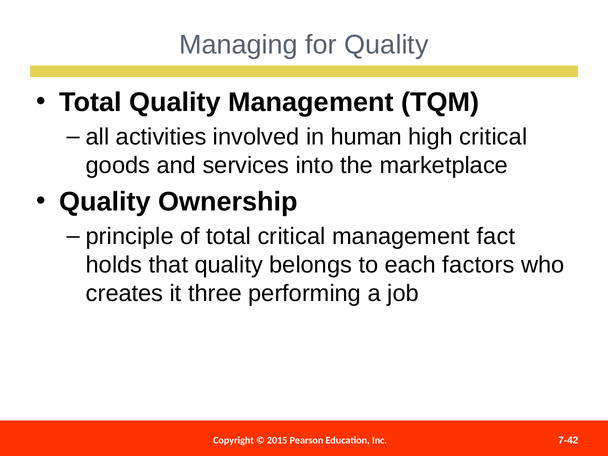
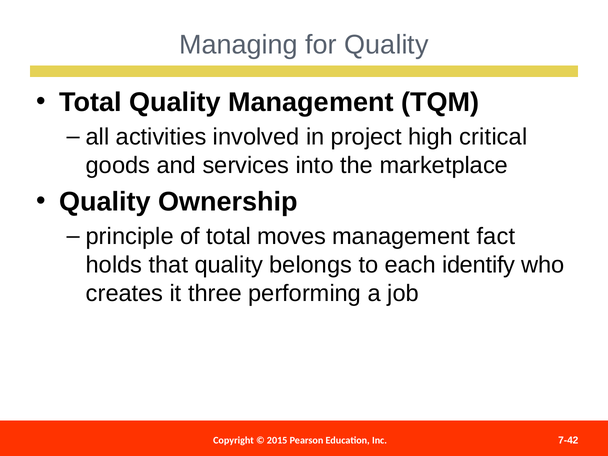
human: human -> project (366, 137)
total critical: critical -> moves (292, 236)
factors: factors -> identify (479, 265)
